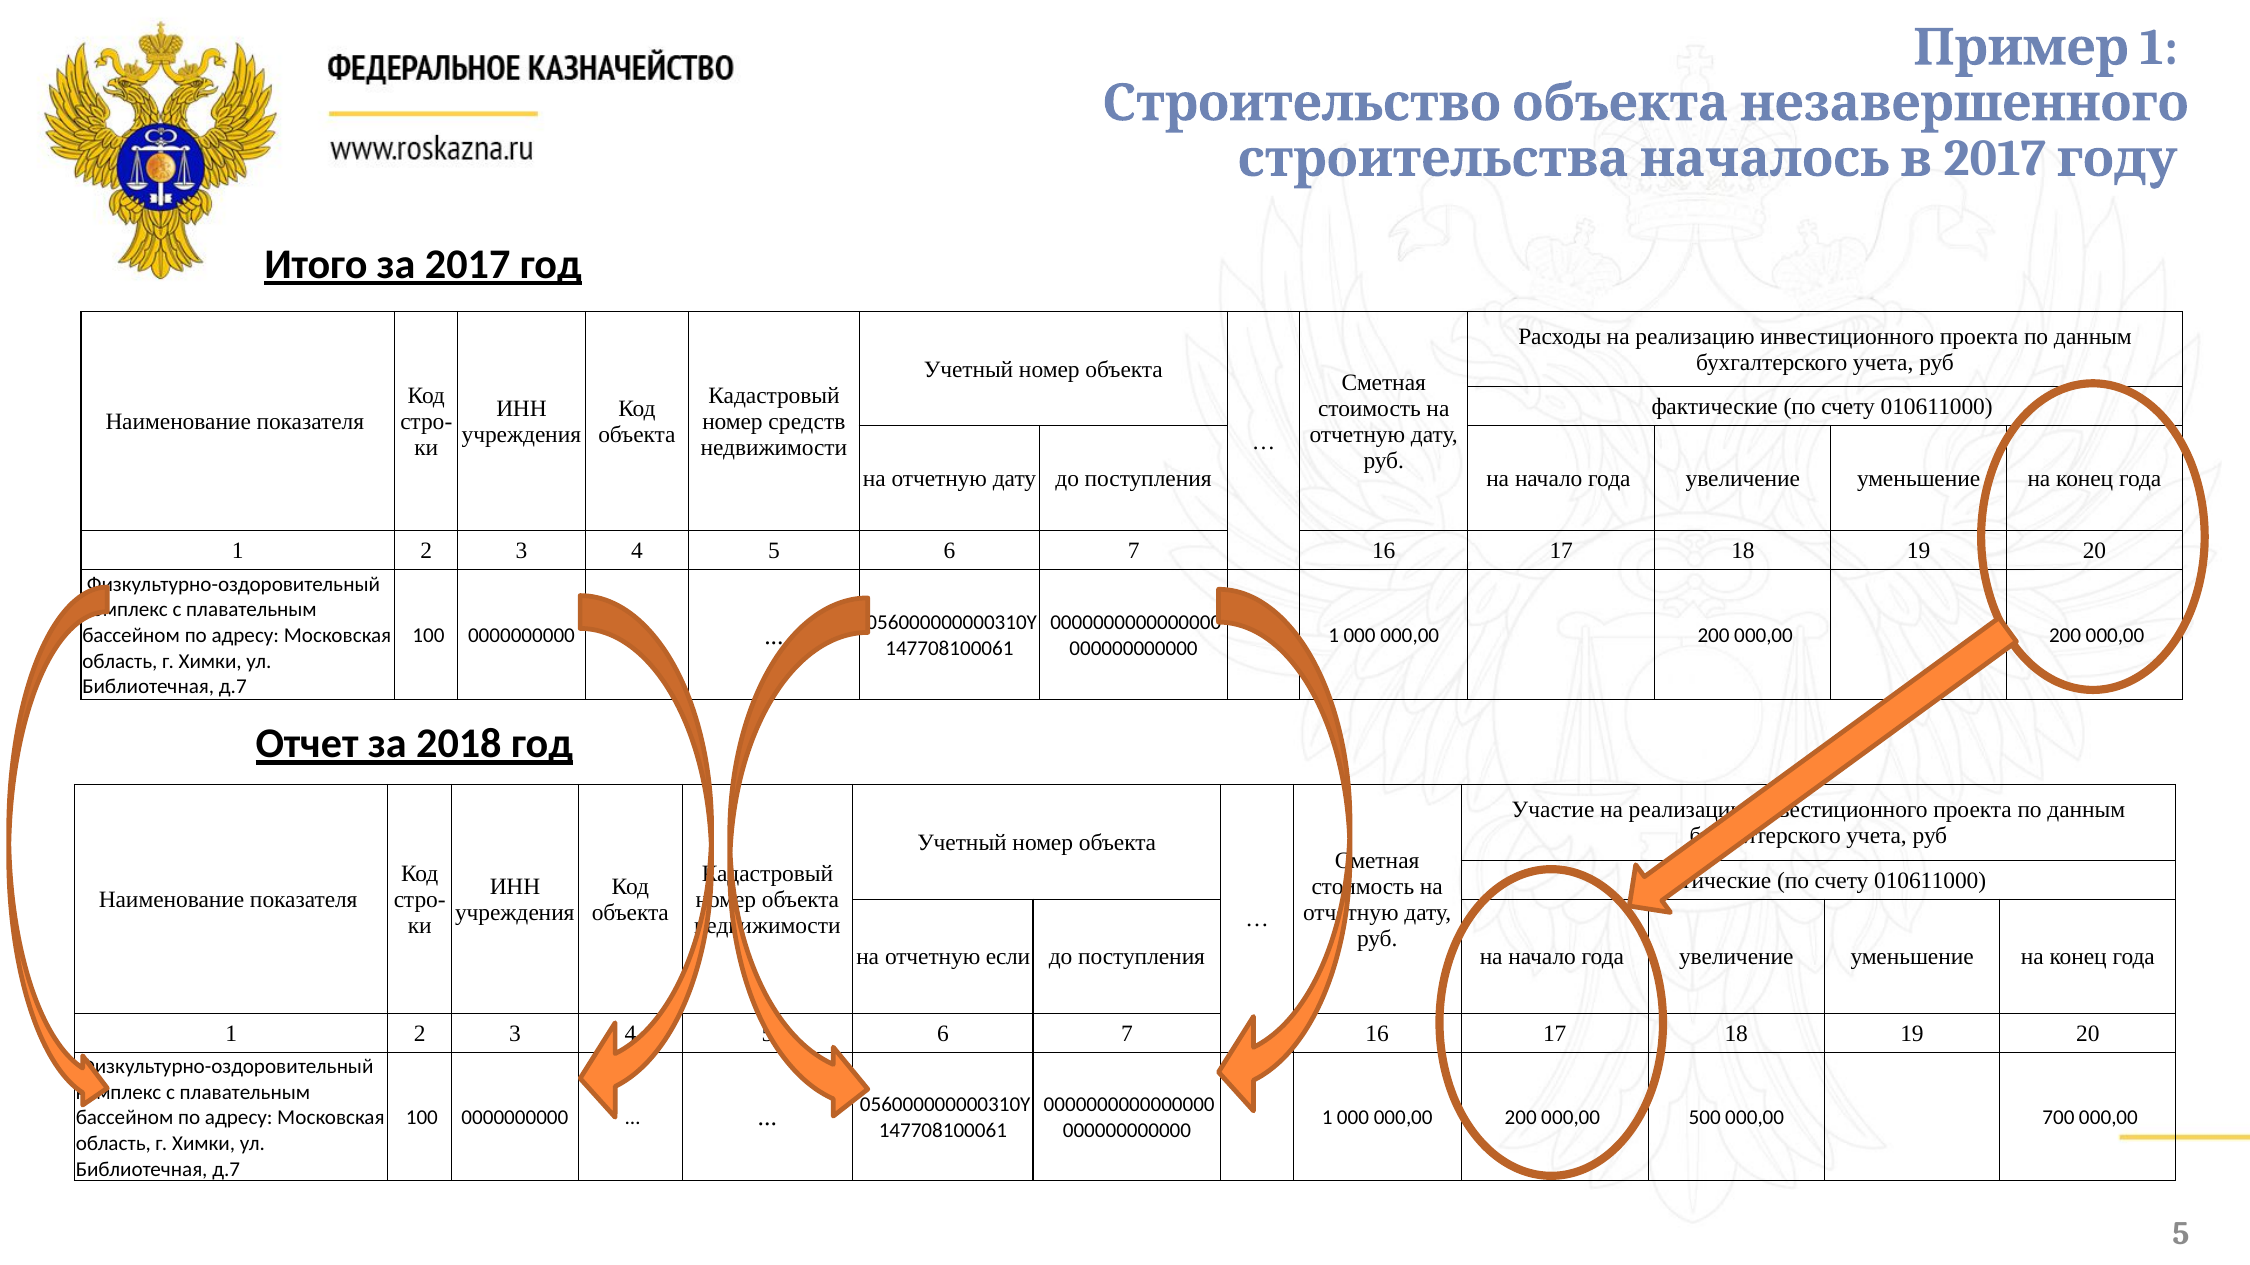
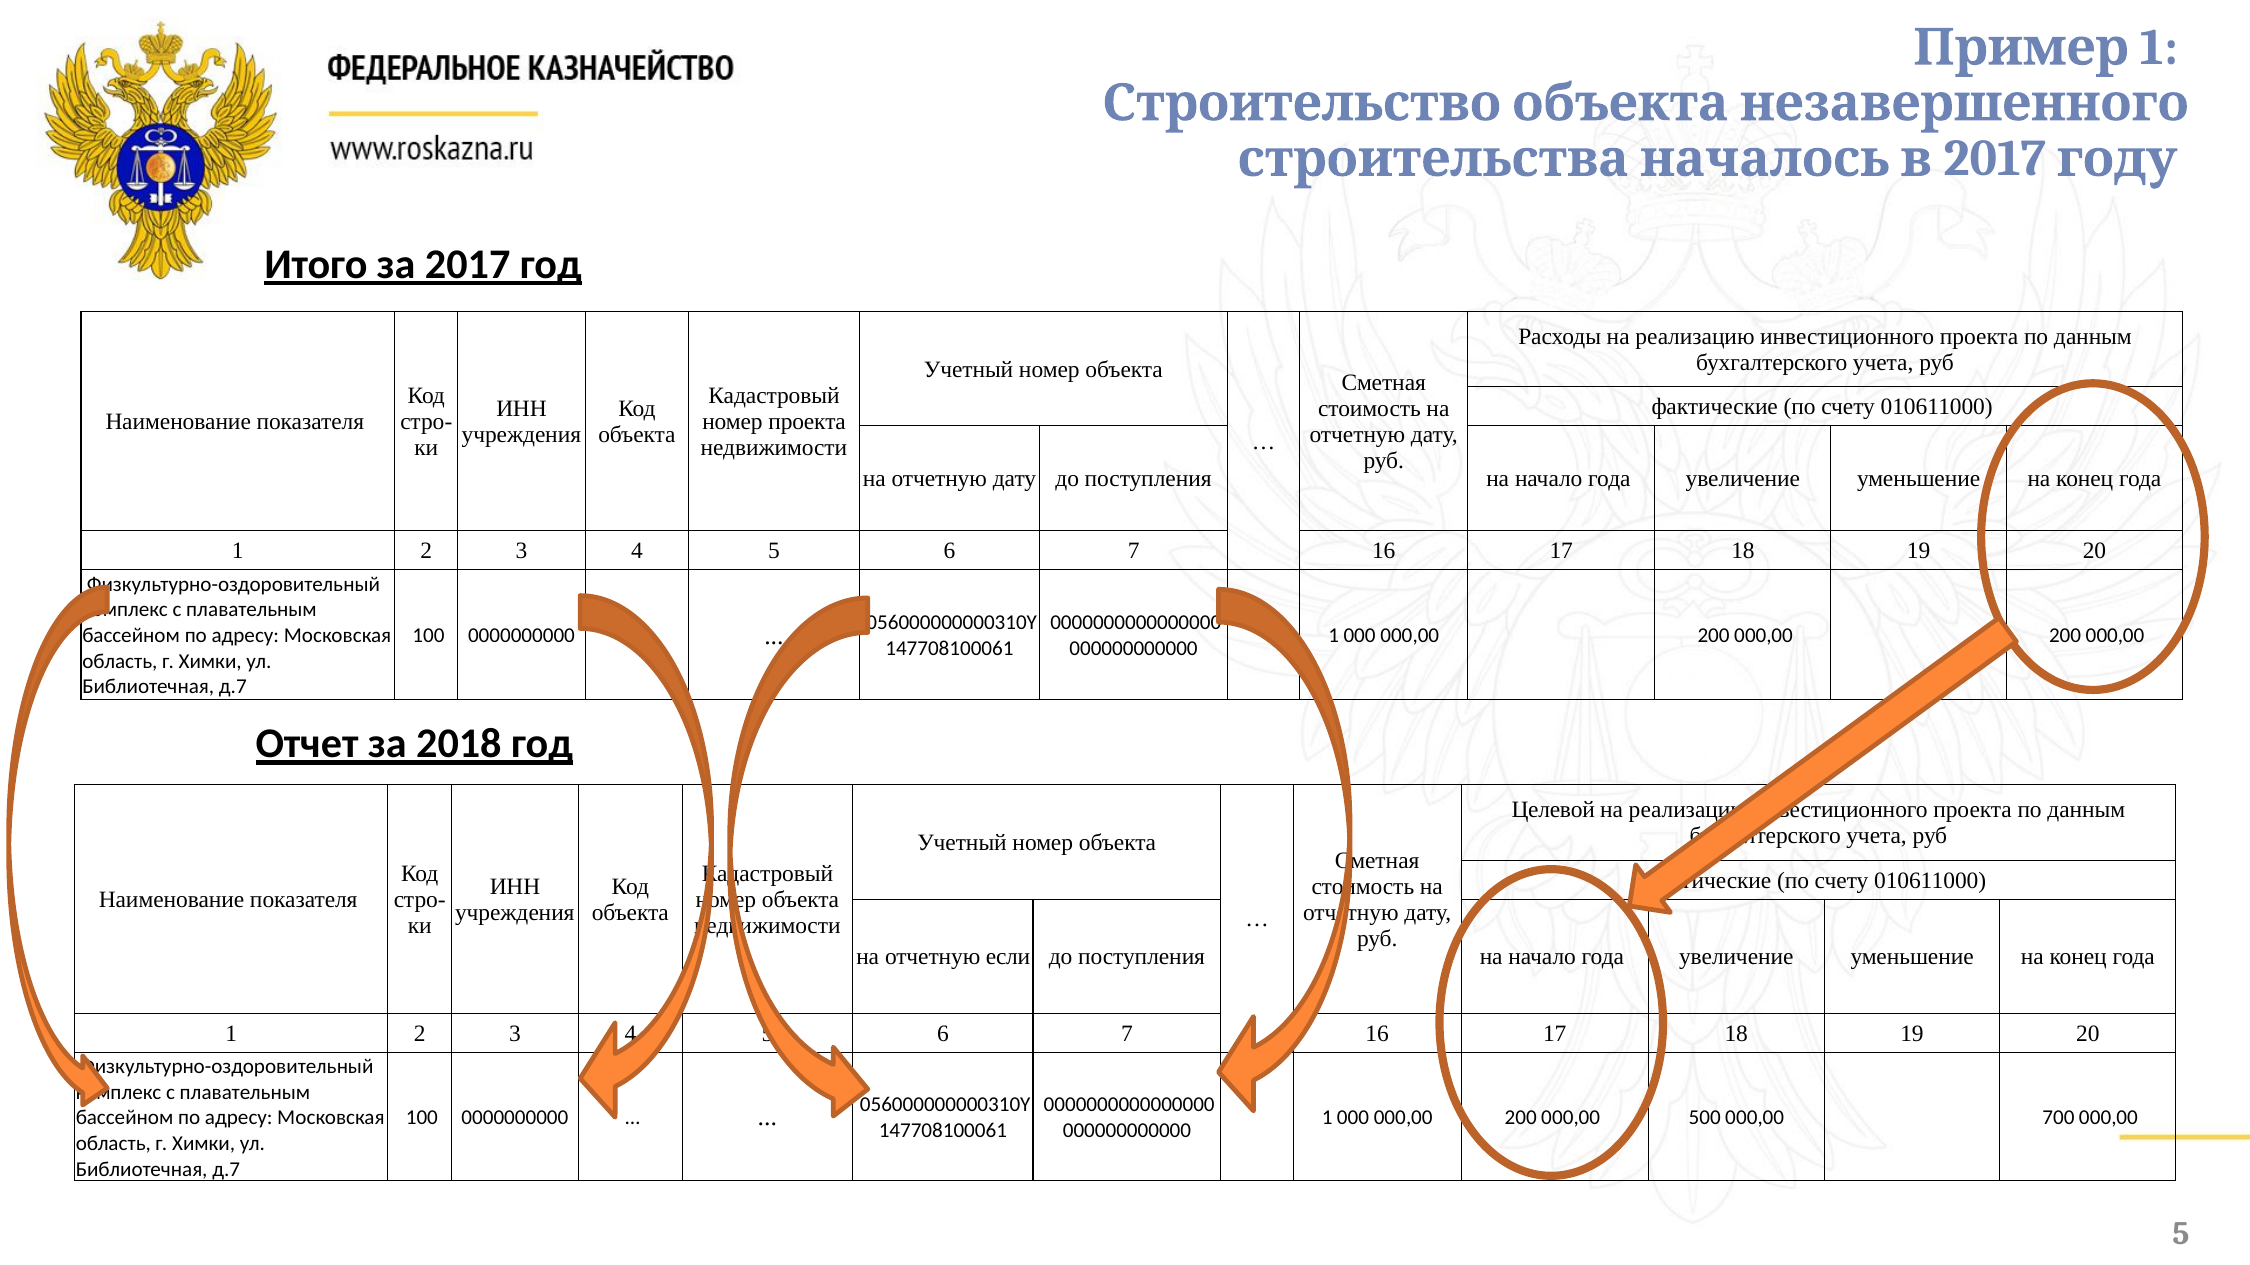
номер средств: средств -> проекта (807, 422)
Участие: Участие -> Целевой (1553, 811)
